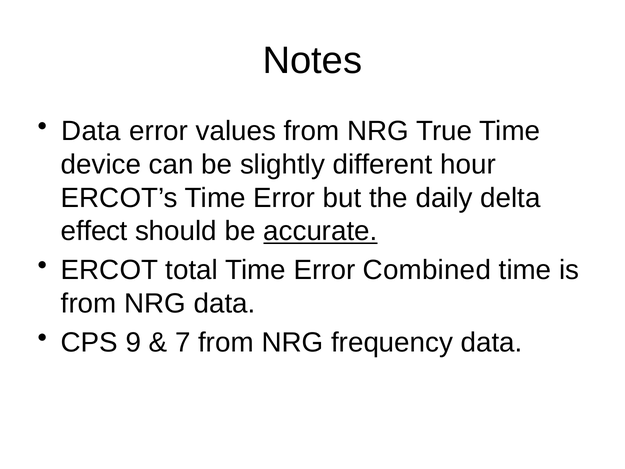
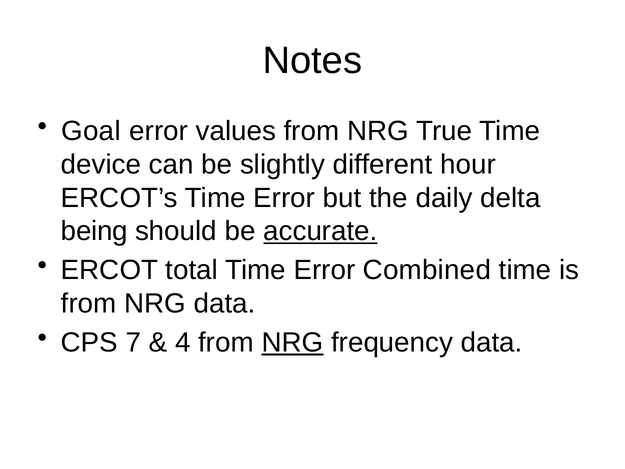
Data: Data -> Goal (91, 131)
effect: effect -> being (94, 231)
9: 9 -> 7 (133, 342)
7: 7 -> 4 (183, 342)
NRG underline: none -> present (292, 342)
